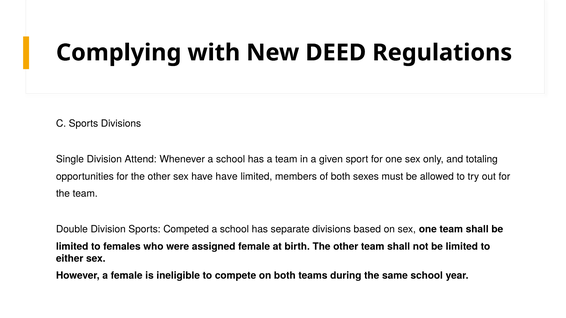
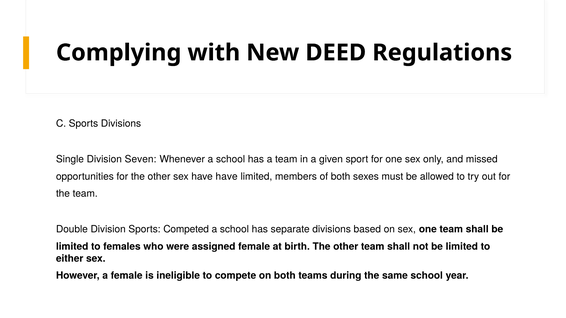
Attend: Attend -> Seven (141, 159)
totaling: totaling -> missed (482, 159)
